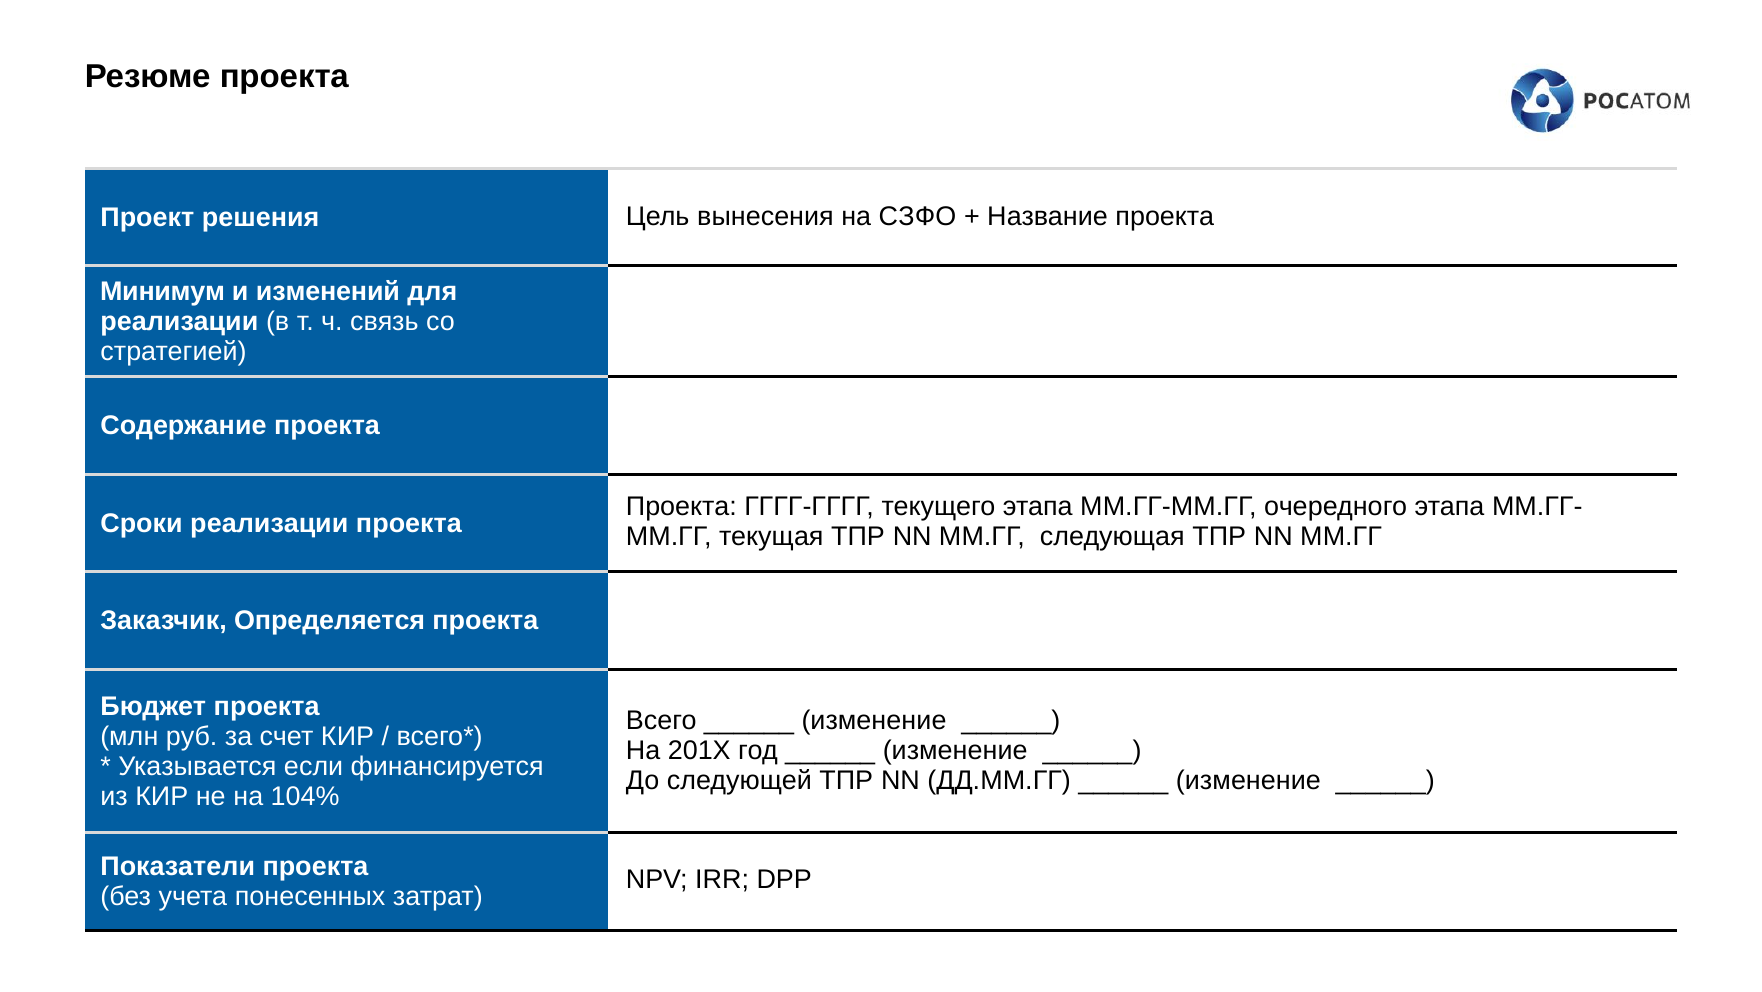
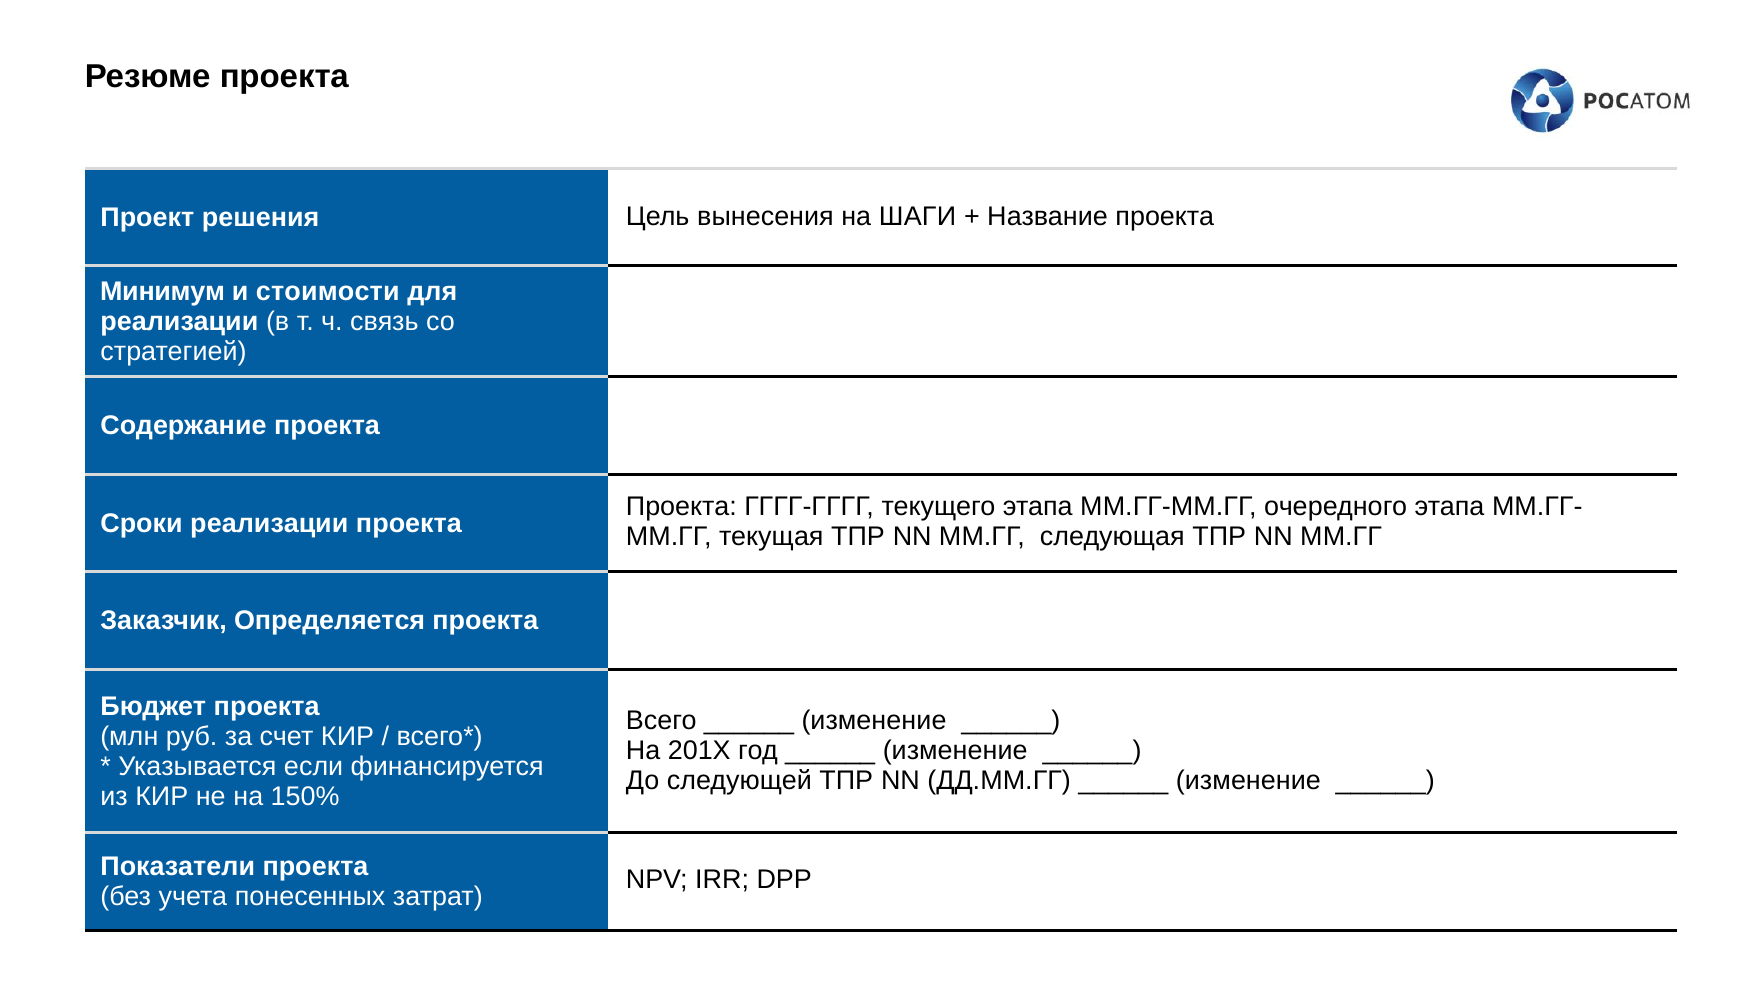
СЗФО: СЗФО -> ШАГИ (917, 217)
изменений: изменений -> стоимости (328, 292)
104%: 104% -> 150% (305, 796)
